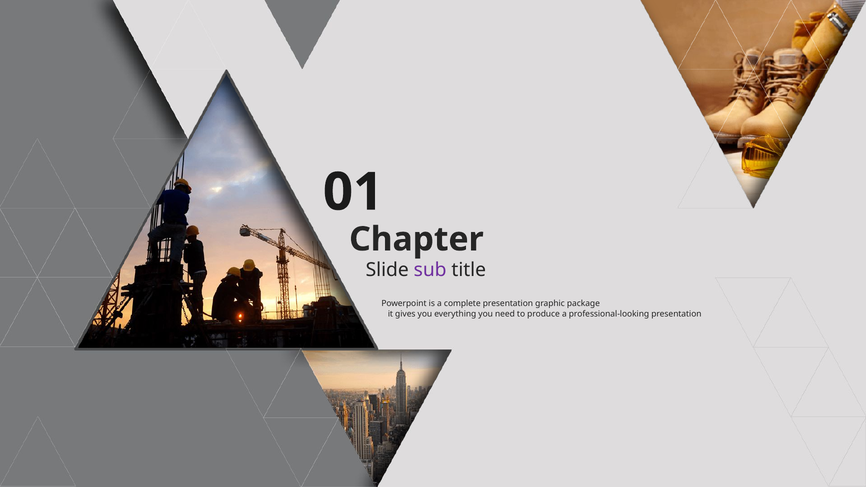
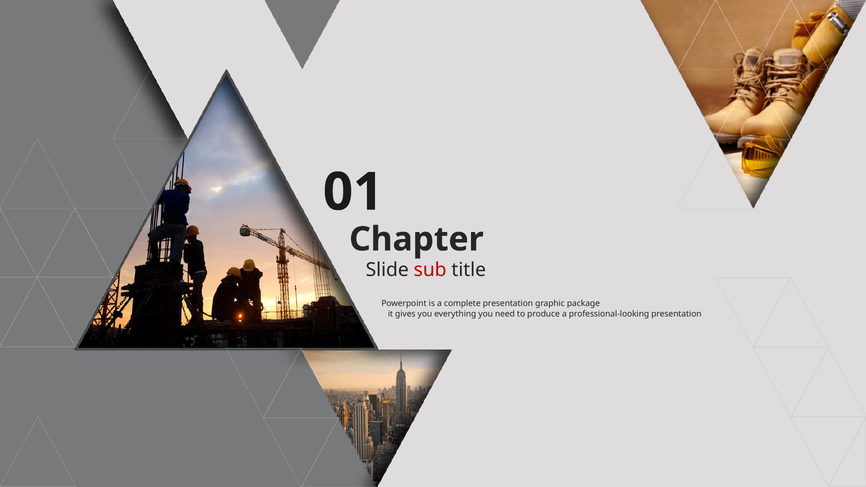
sub colour: purple -> red (430, 270)
